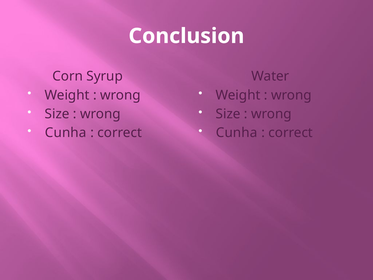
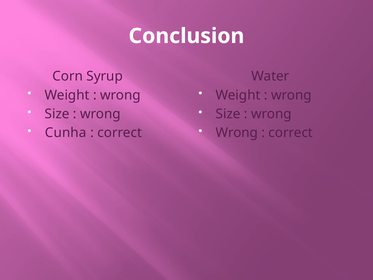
Cunha: Cunha -> Wrong (237, 133)
